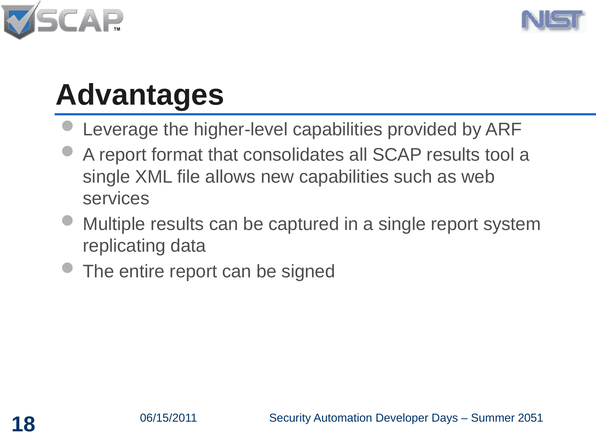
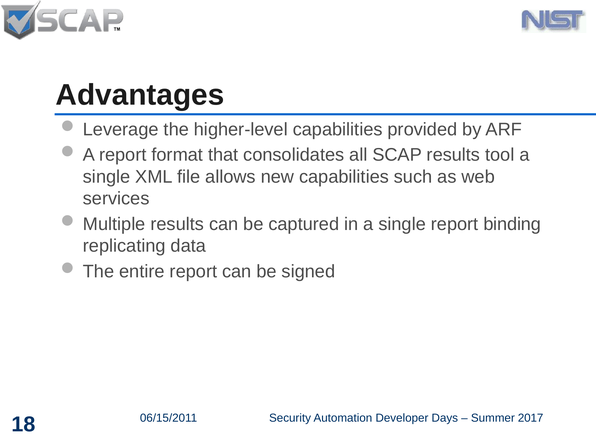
system: system -> binding (512, 224)
2051: 2051 -> 2017 (531, 418)
